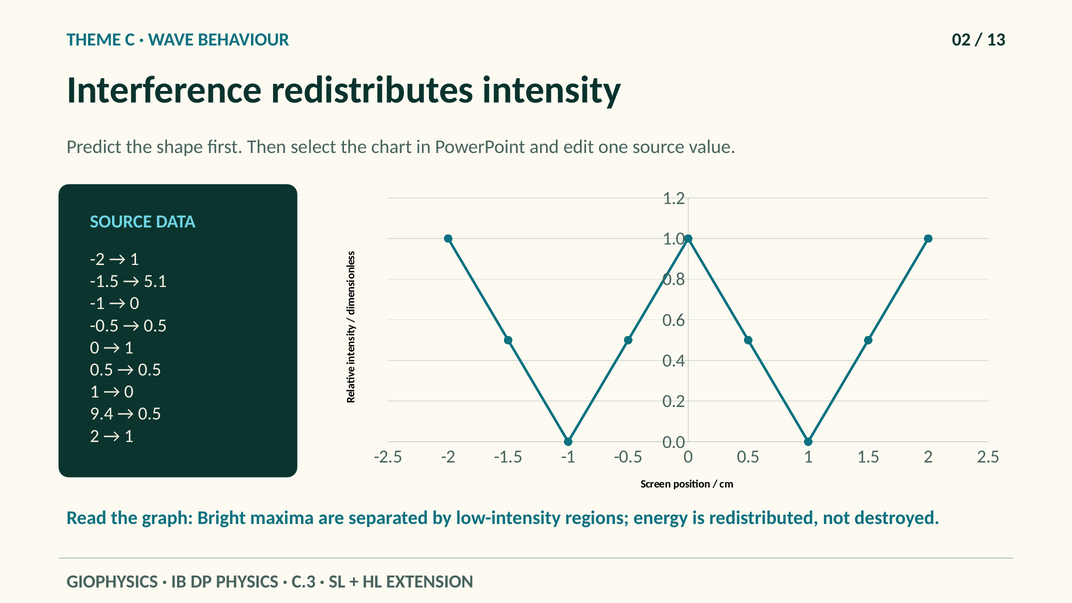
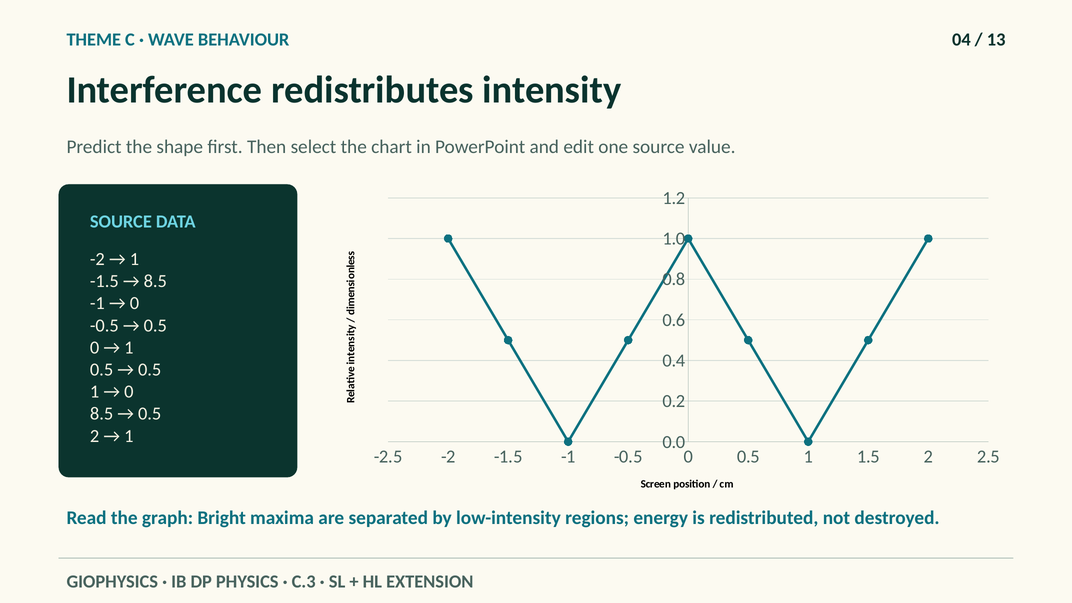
02: 02 -> 04 (961, 40)
5.1: 5.1 -> 8.5 (155, 281)
9.4: 9.4 -> 8.5 (102, 414)
